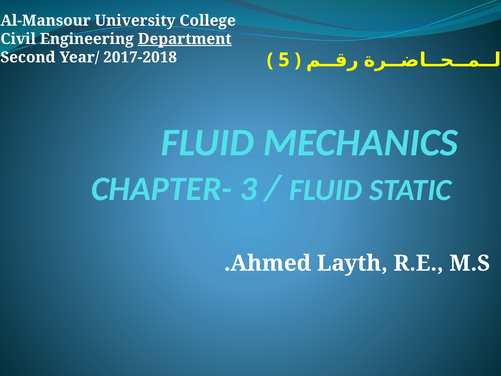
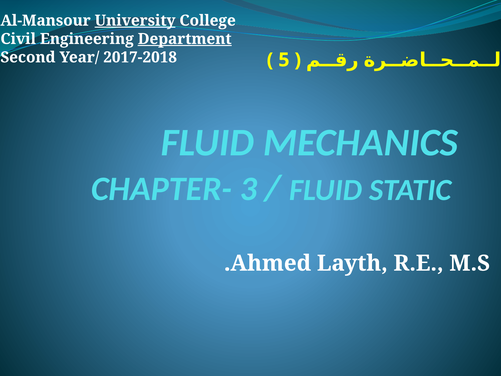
University underline: none -> present (135, 21)
